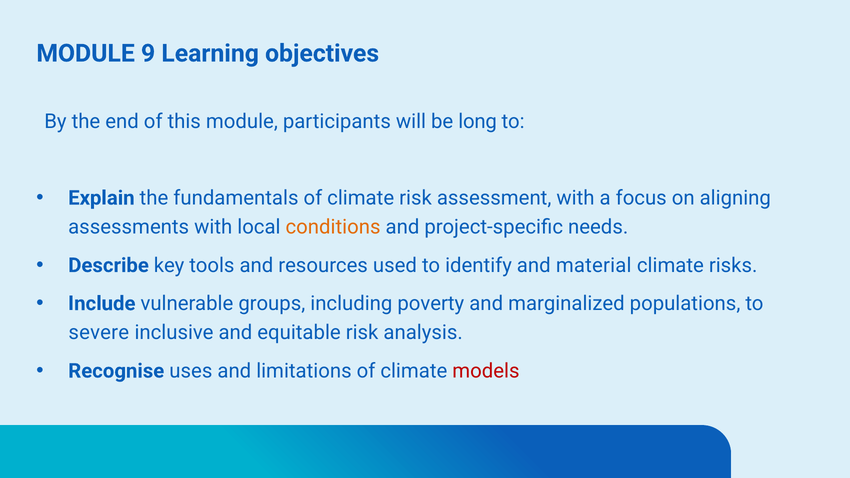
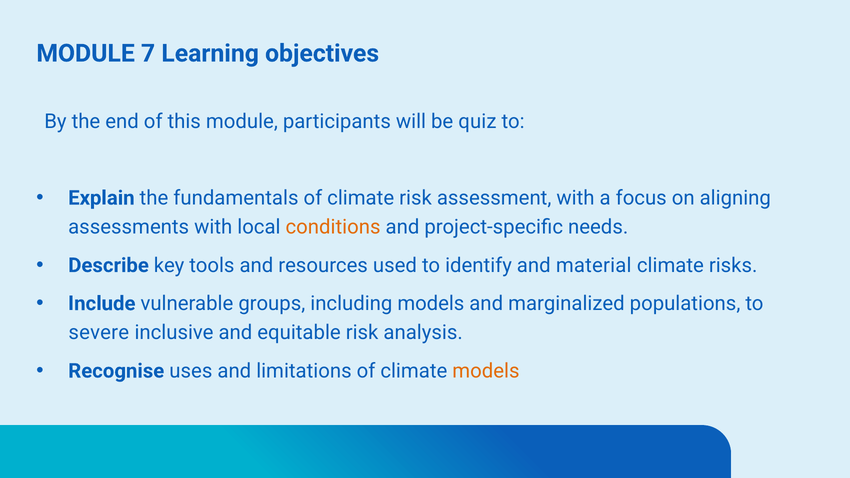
9: 9 -> 7 (148, 53)
long: long -> quiz (477, 122)
including poverty: poverty -> models (431, 304)
models colour: red -> orange (486, 371)
